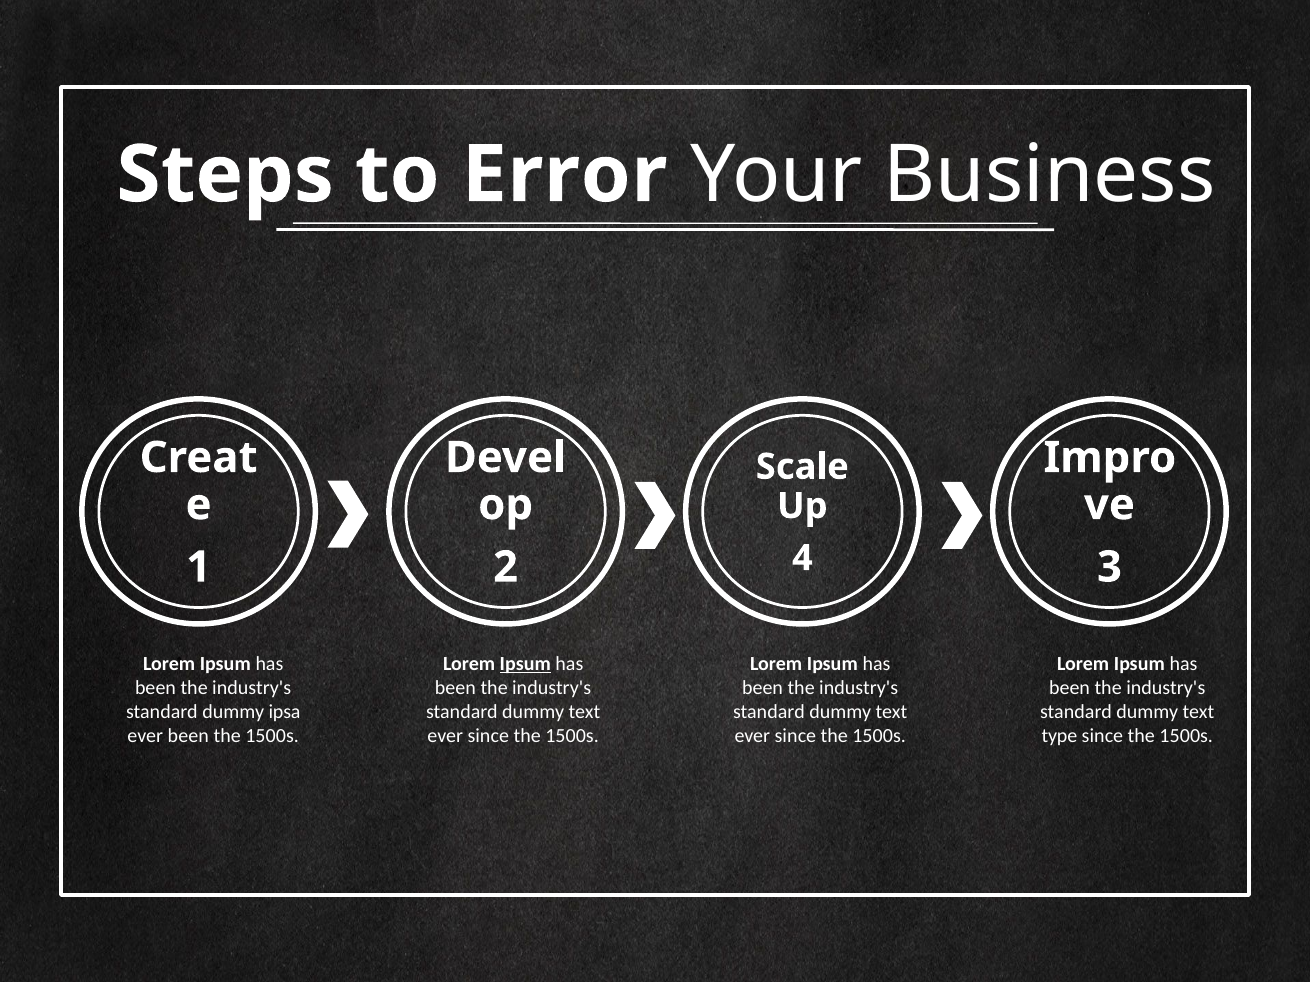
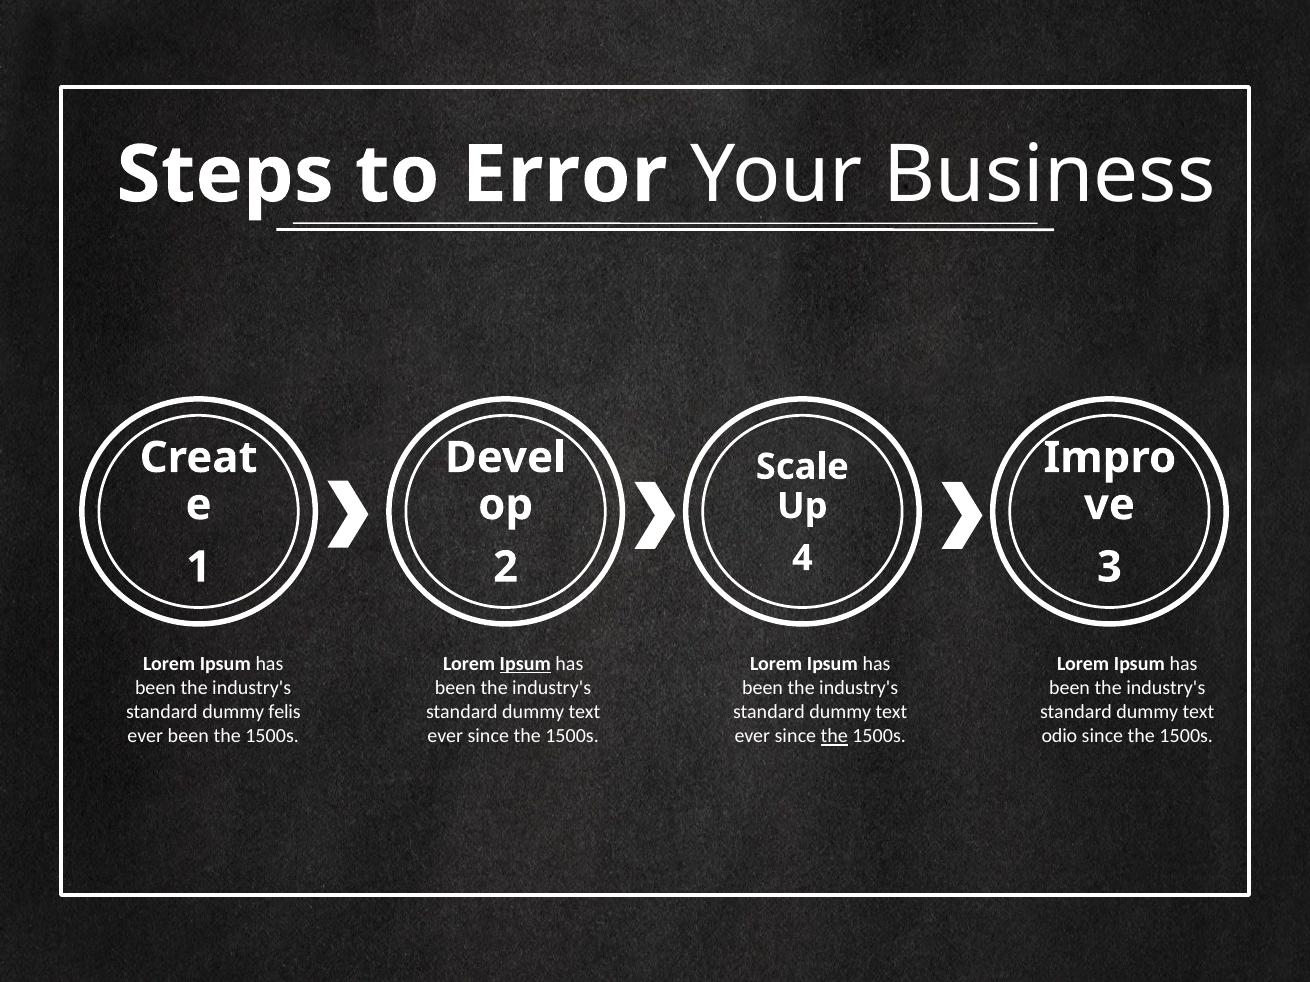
ipsa: ipsa -> felis (285, 713)
the underline: none -> present (834, 737)
type: type -> odio (1059, 737)
